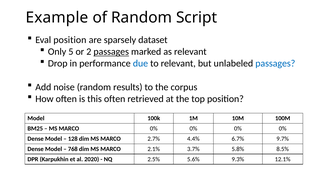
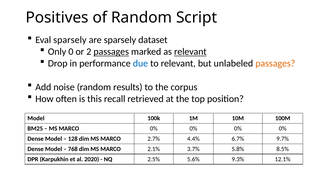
Example: Example -> Positives (57, 18)
Eval position: position -> sparsely (70, 40)
5: 5 -> 0 (71, 52)
relevant underline: none -> present (190, 52)
passages colour: blue -> orange (275, 64)
this often: often -> recall (115, 99)
